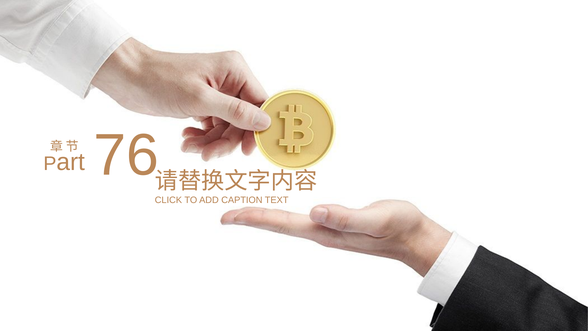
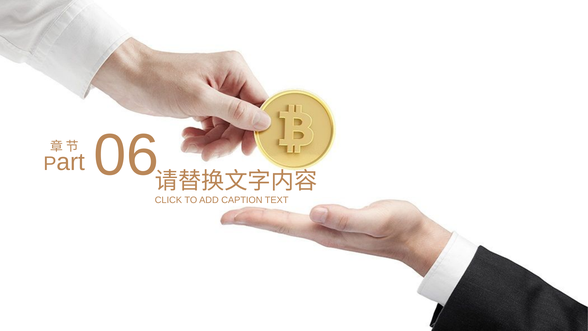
76: 76 -> 06 (126, 155)
